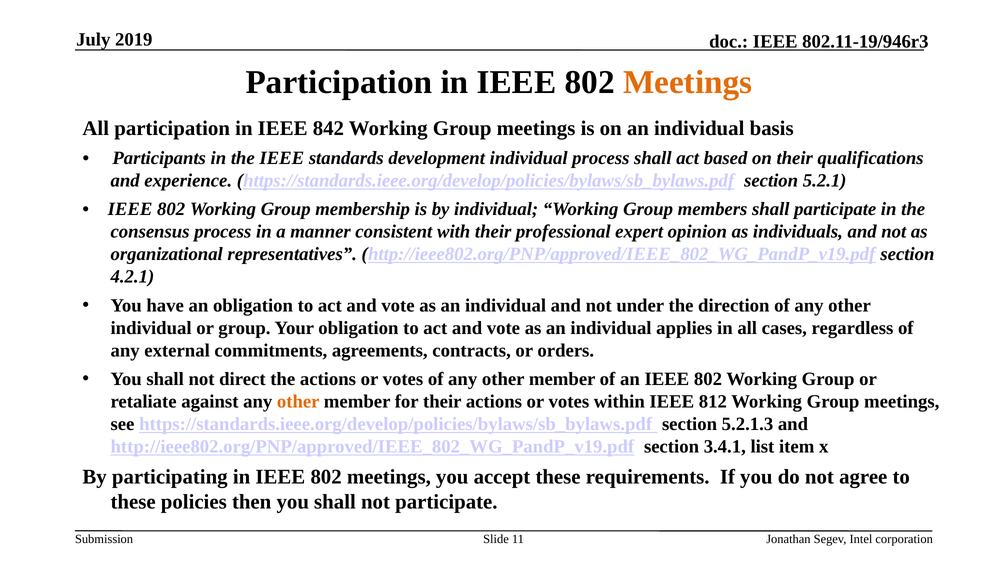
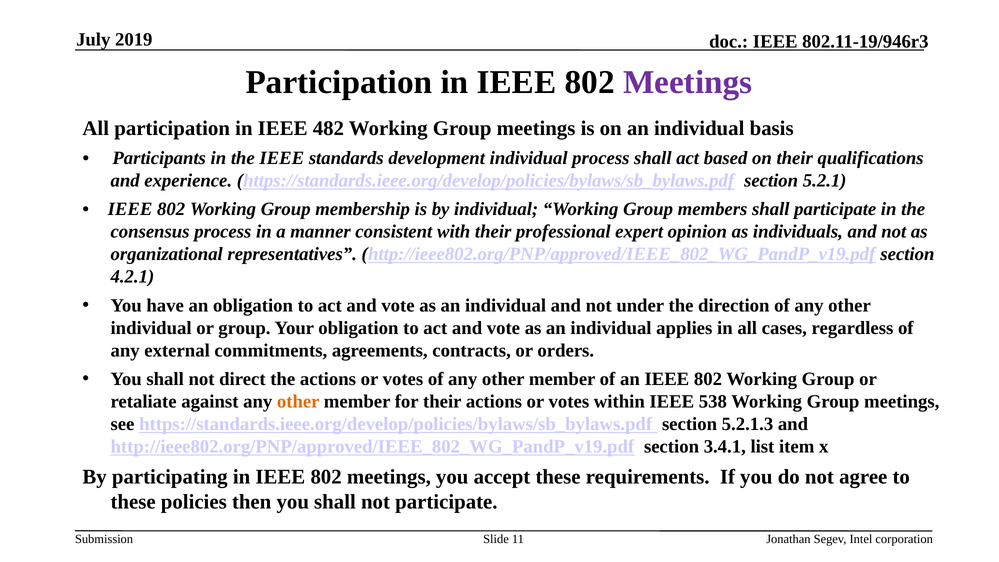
Meetings colour: orange -> purple (688, 82)
842: 842 -> 482 (328, 128)
812: 812 -> 538 (713, 402)
